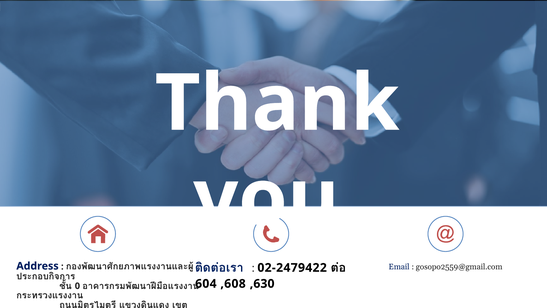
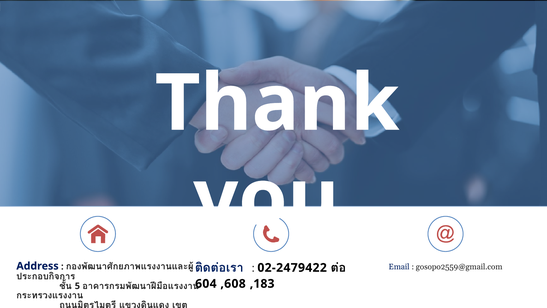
,630: ,630 -> ,183 (262, 283)
0: 0 -> 5 (77, 286)
